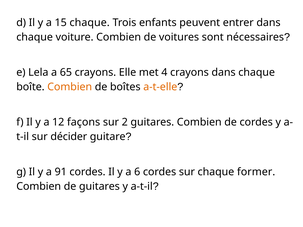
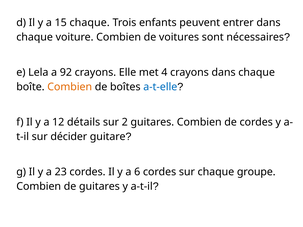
65: 65 -> 92 (66, 72)
a-t-elle colour: orange -> blue (160, 87)
façons: façons -> détails (84, 122)
91: 91 -> 23 (61, 172)
former: former -> groupe (256, 172)
